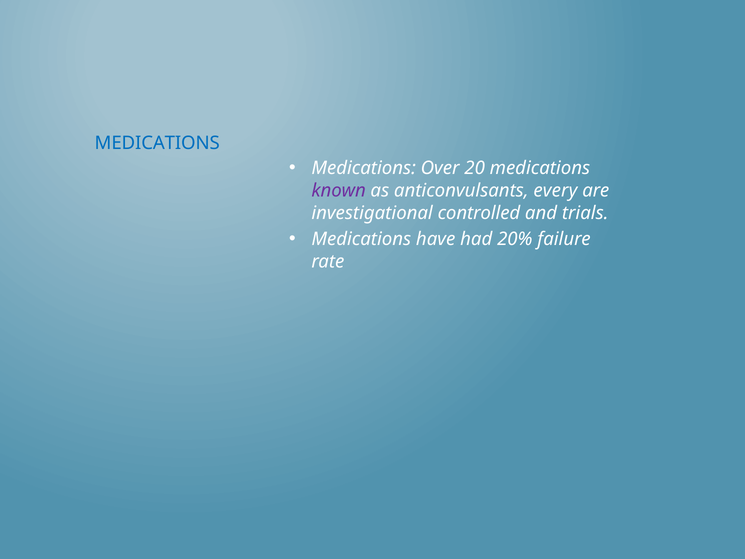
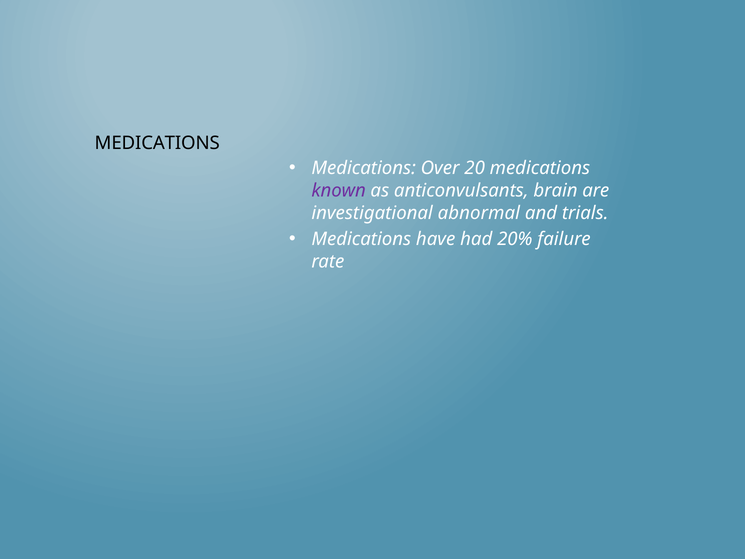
MEDICATIONS colour: blue -> black (157, 143)
every: every -> brain (555, 191)
controlled: controlled -> abnormal (479, 213)
